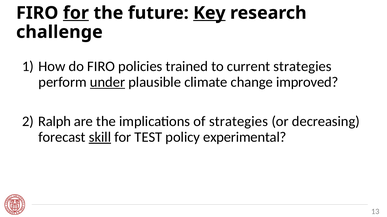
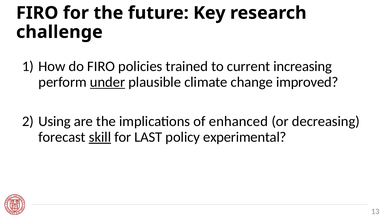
for underline: present -> none (76, 13)
Key underline: present -> none (209, 13)
current strategies: strategies -> increasing (303, 67)
Ralph: Ralph -> Using (55, 122)
of strategies: strategies -> enhanced (238, 122)
TEST: TEST -> LAST (148, 137)
